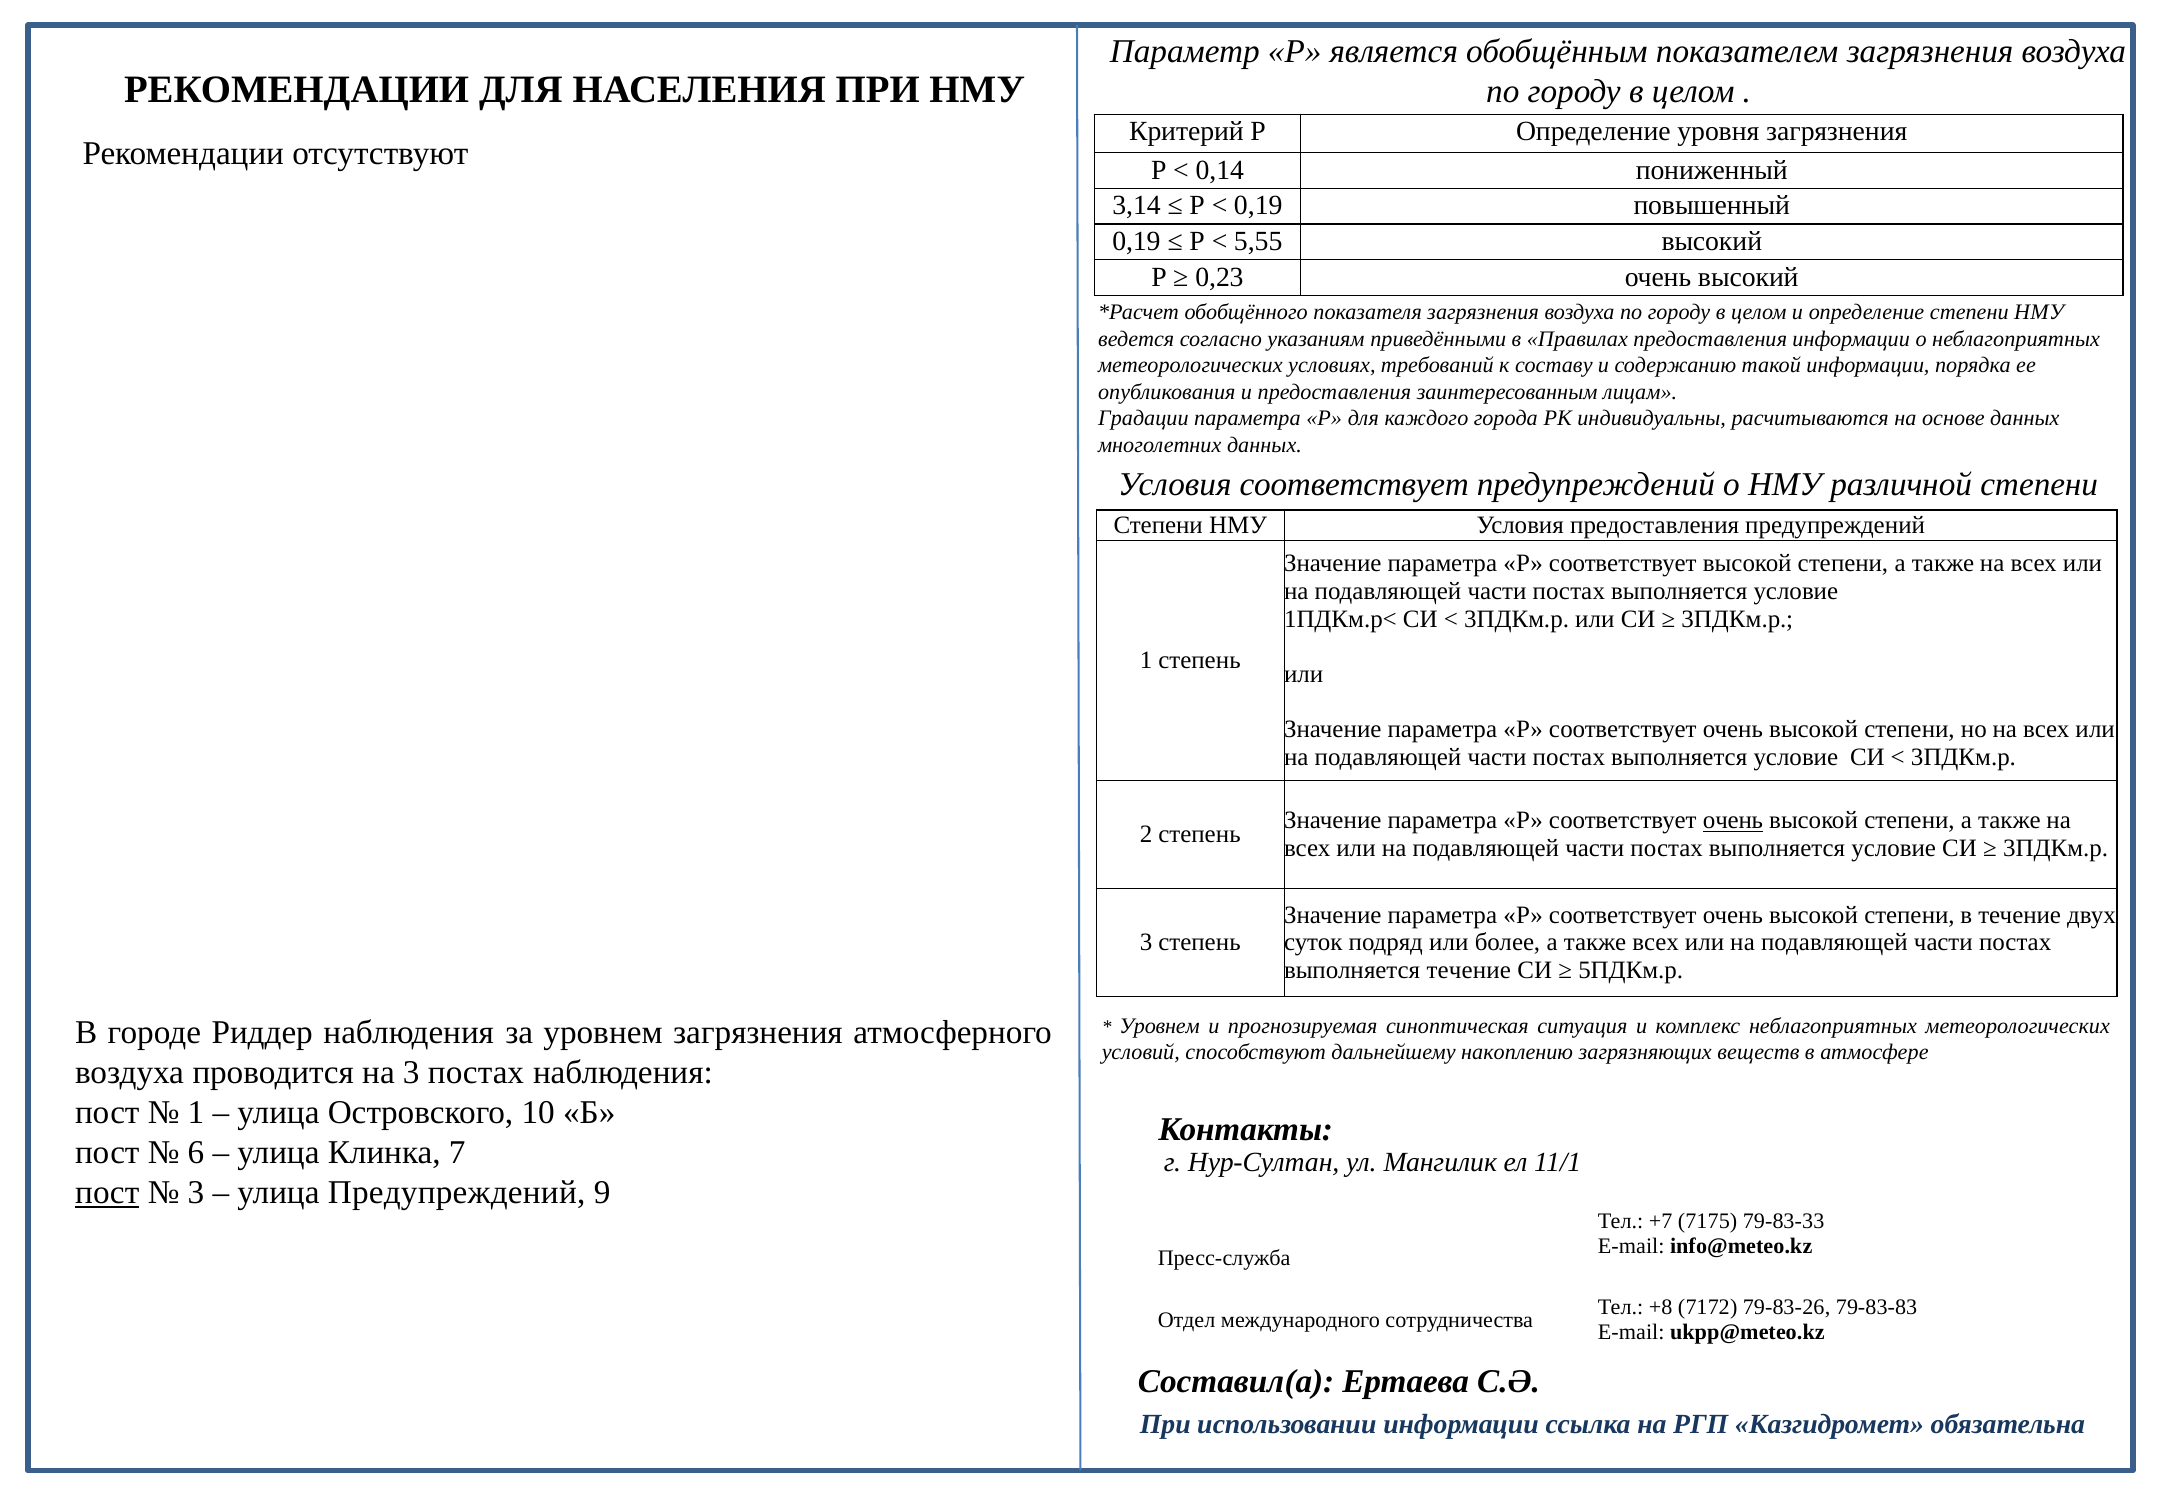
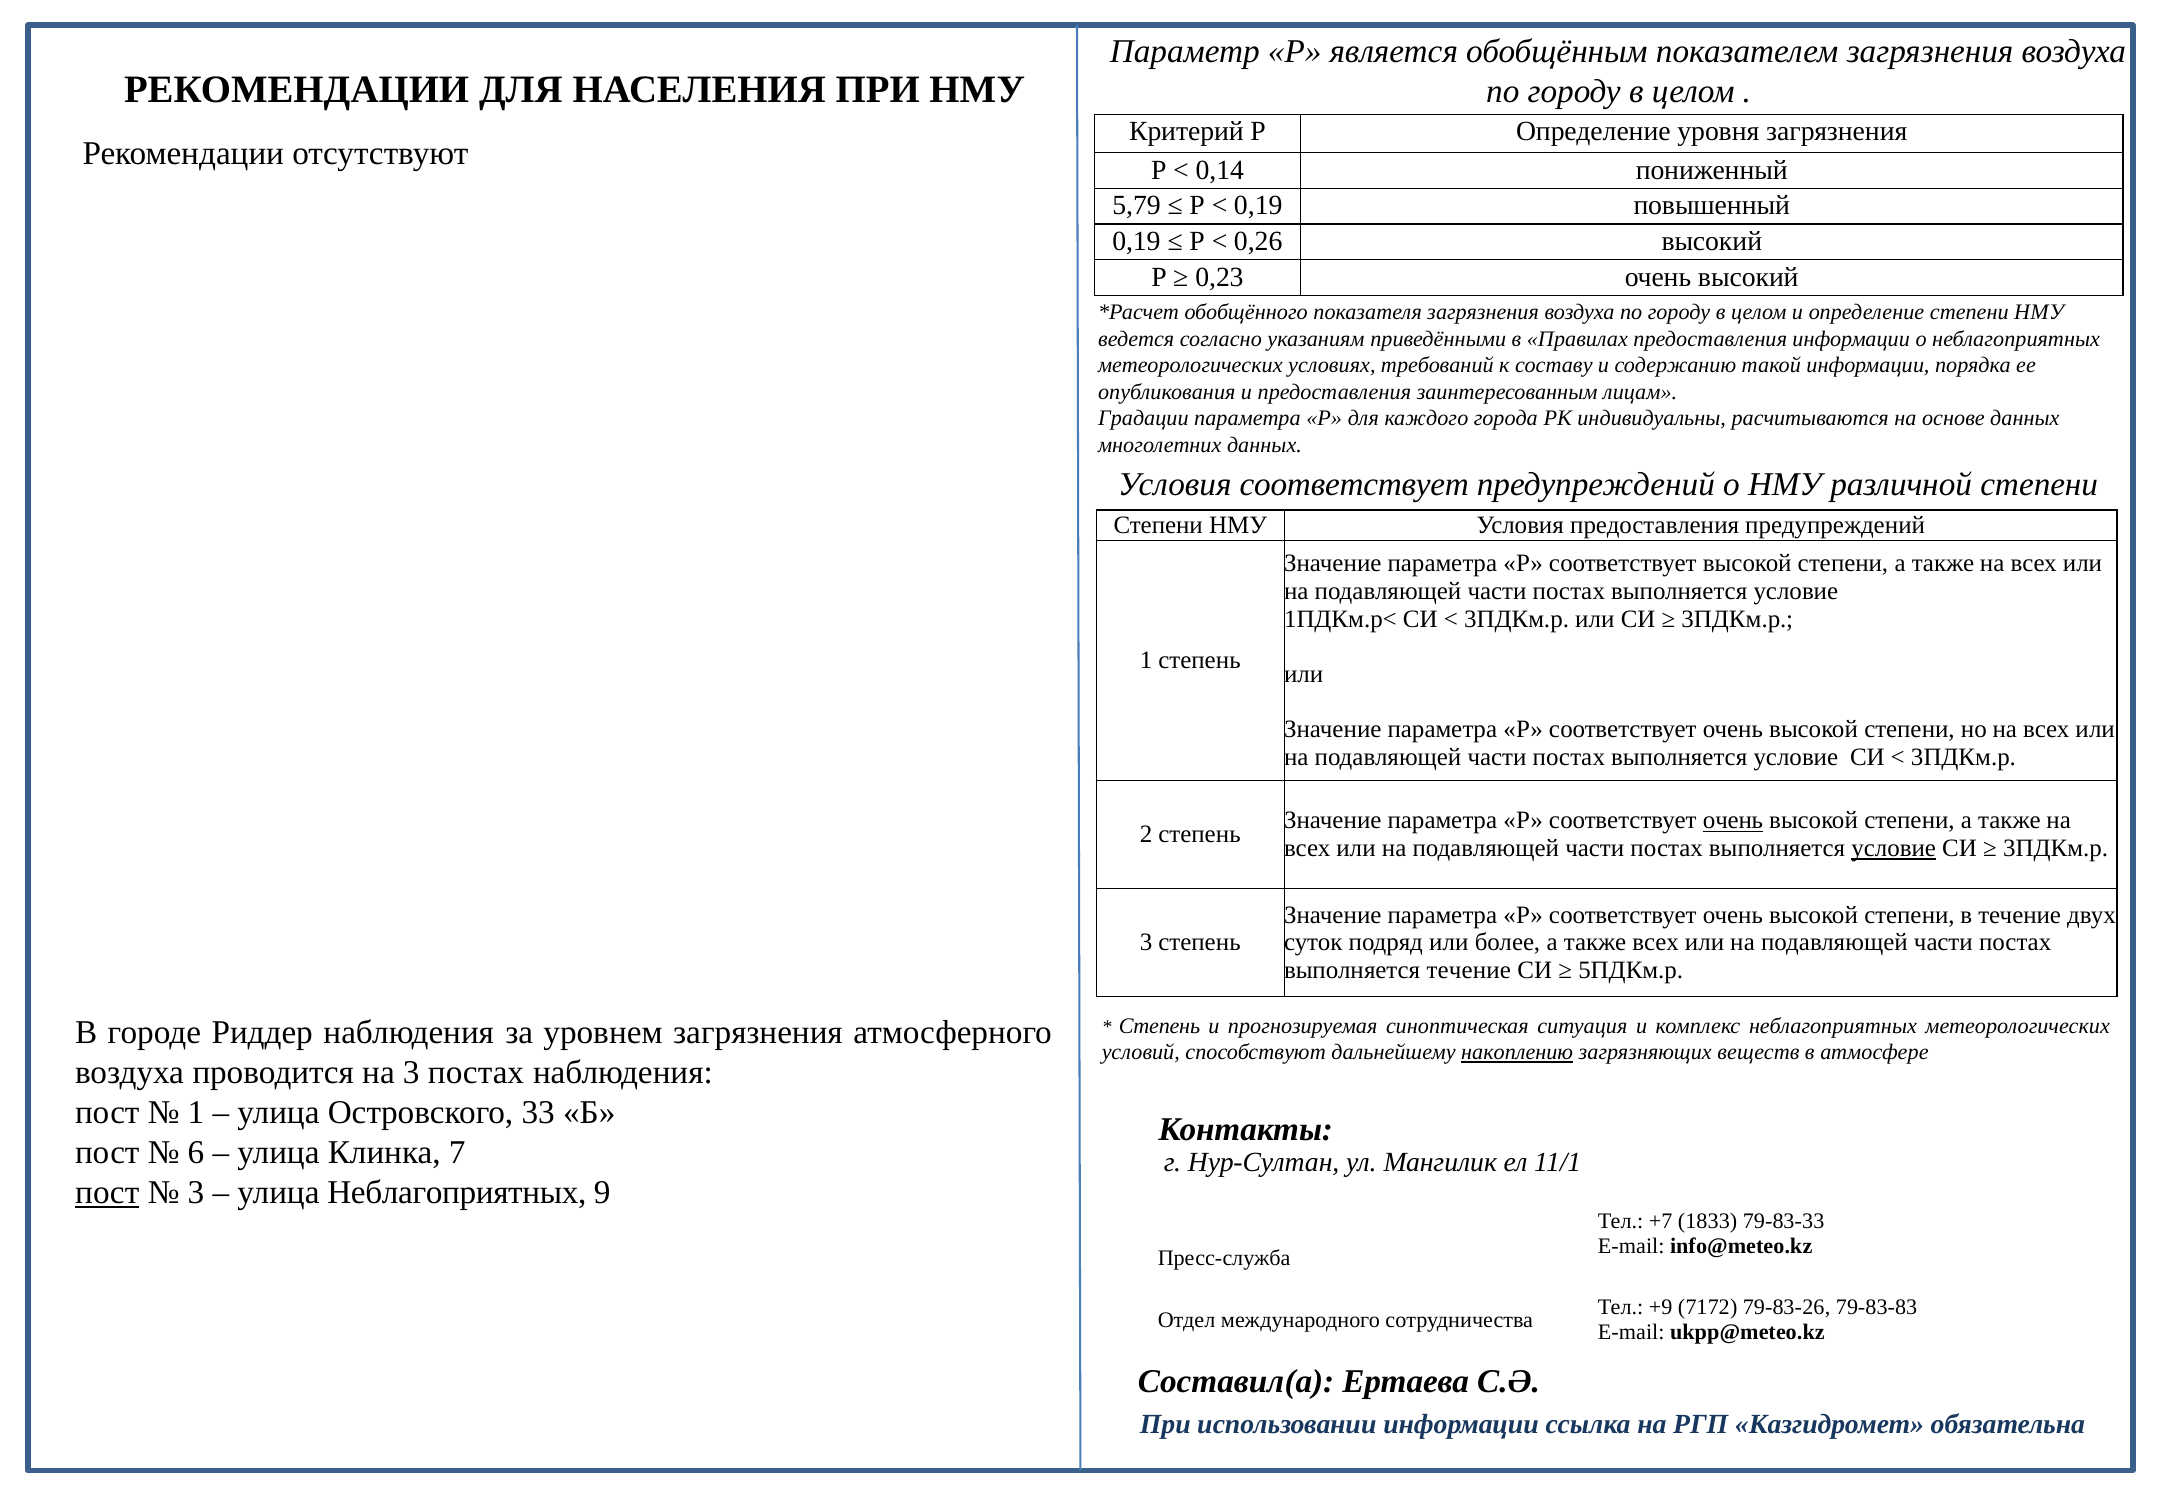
3,14: 3,14 -> 5,79 (1137, 206)
5,55: 5,55 -> 0,26 (1258, 241)
условие underline: none -> present (1894, 848)
Уровнем: Уровнем -> Степень (1159, 1026)
накоплению underline: none -> present (1517, 1053)
10: 10 -> 33 (538, 1113)
улица Предупреждений: Предупреждений -> Неблагоприятных (457, 1192)
7175: 7175 -> 1833 (1708, 1221)
+8: +8 -> +9 (1661, 1308)
